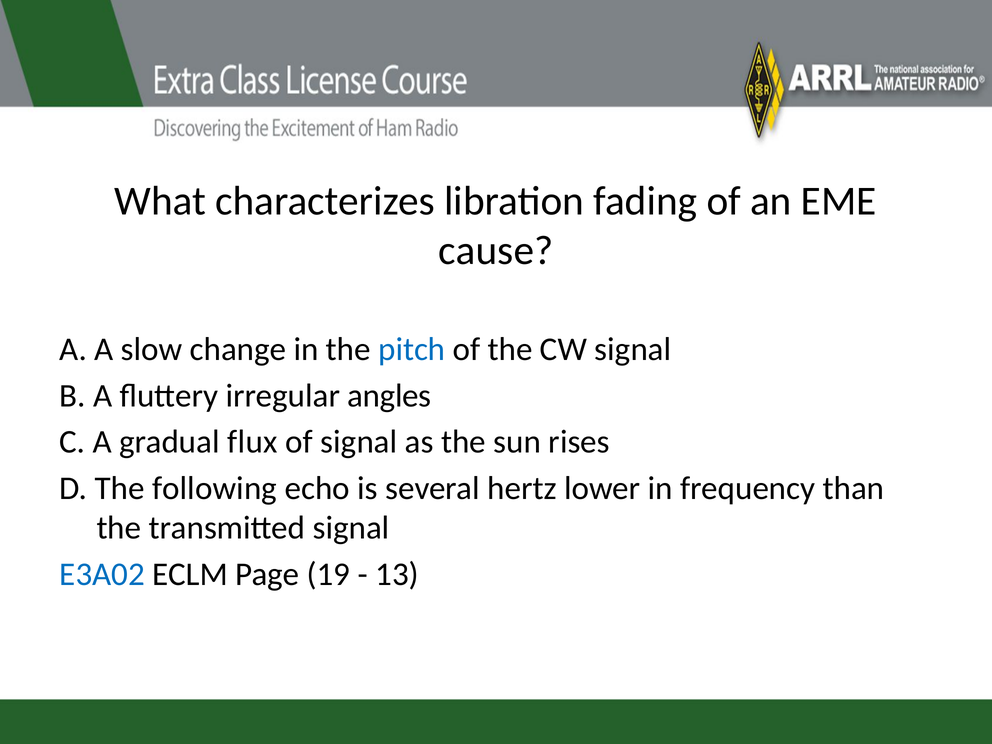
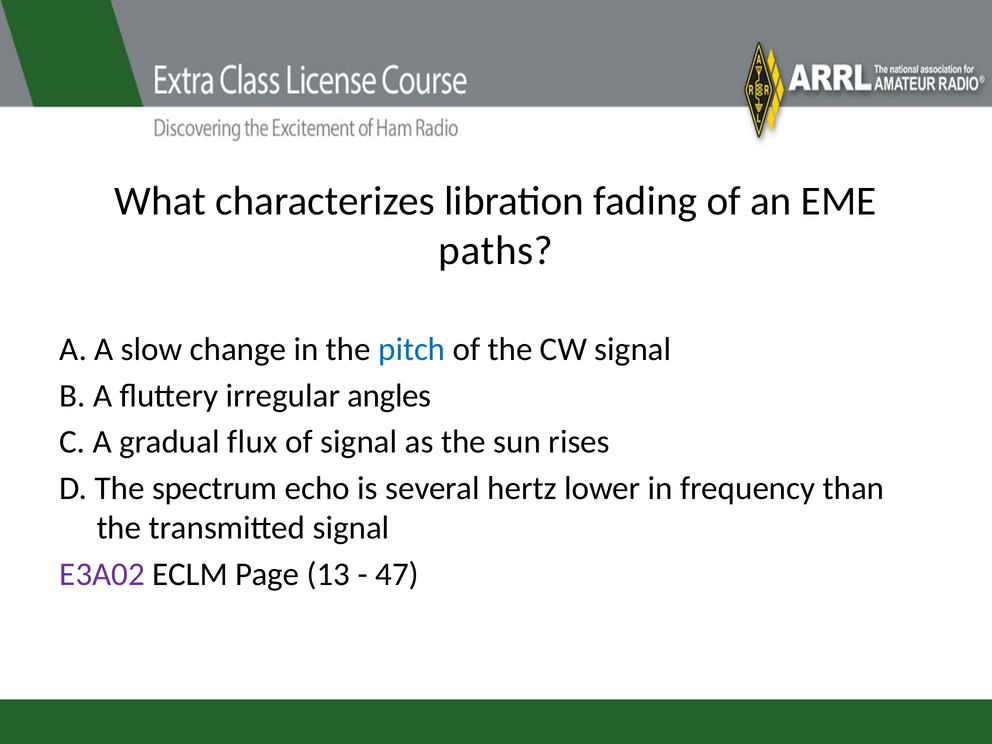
cause: cause -> paths (496, 251)
following: following -> spectrum (215, 488)
E3A02 colour: blue -> purple (102, 574)
19: 19 -> 13 (328, 574)
13: 13 -> 47 (397, 574)
